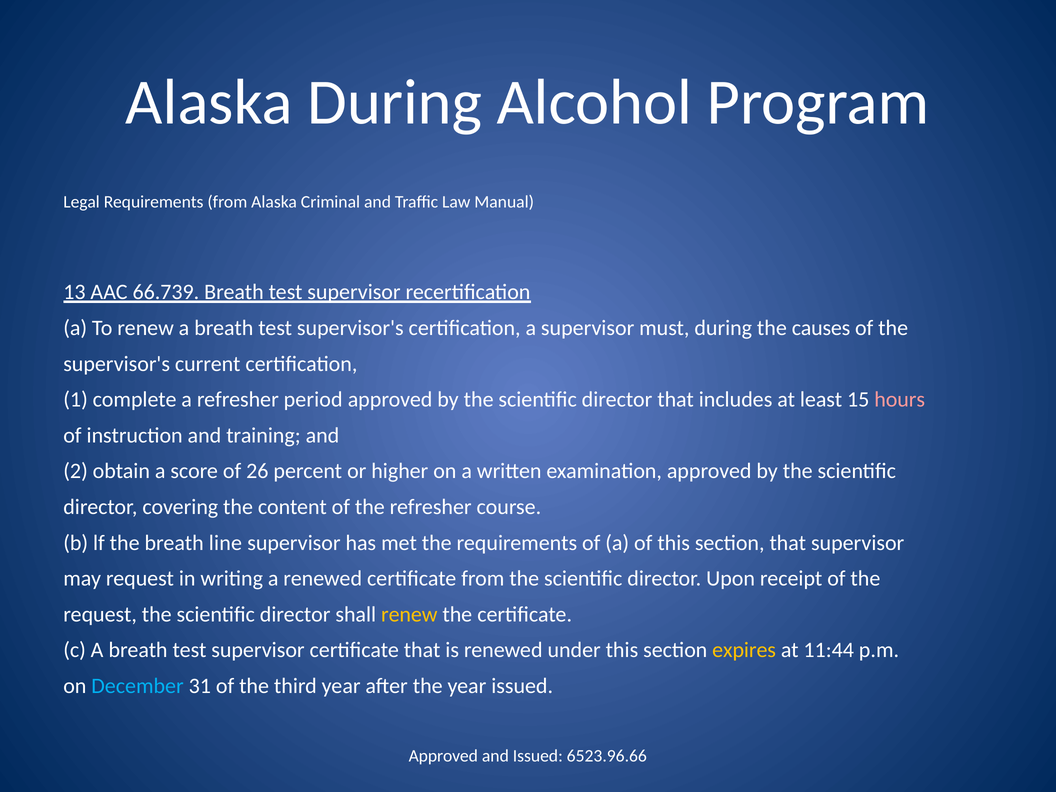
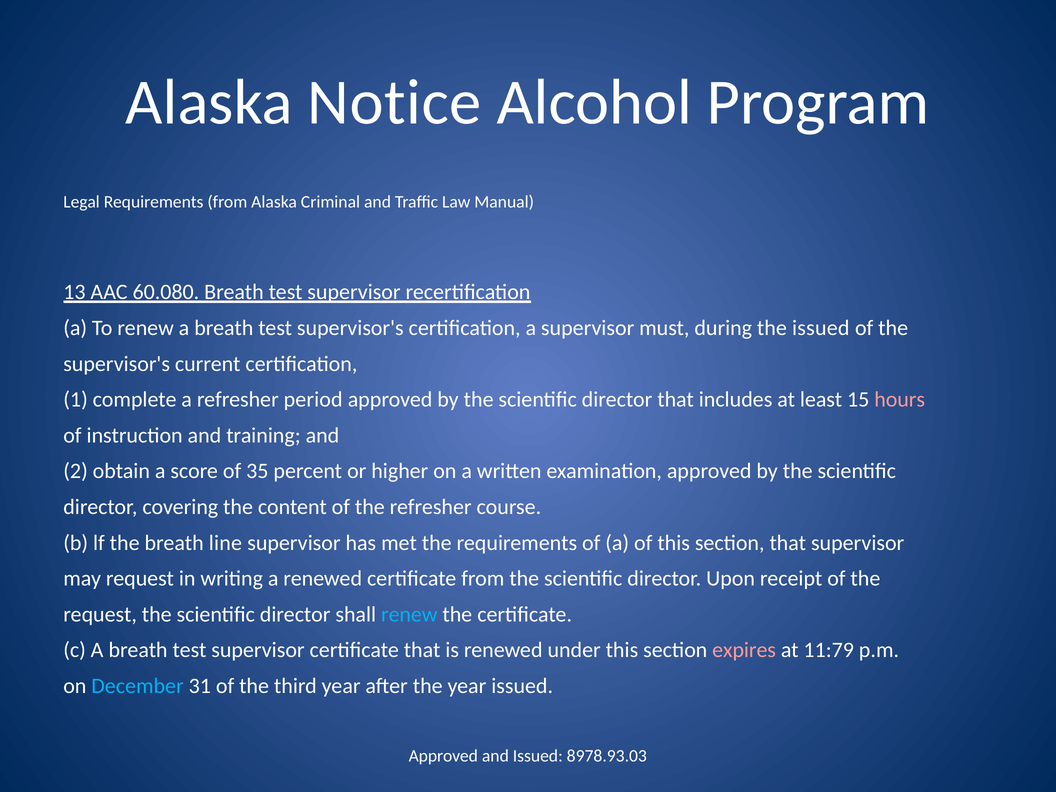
Alaska During: During -> Notice (394, 102)
66.739: 66.739 -> 60.080 (166, 292)
the causes: causes -> issued (821, 328)
26: 26 -> 35 (257, 471)
renew colour: yellow -> light blue (409, 614)
expires colour: yellow -> pink (744, 650)
11:44: 11:44 -> 11:79 (829, 650)
6523.96.66: 6523.96.66 -> 8978.93.03 (607, 756)
